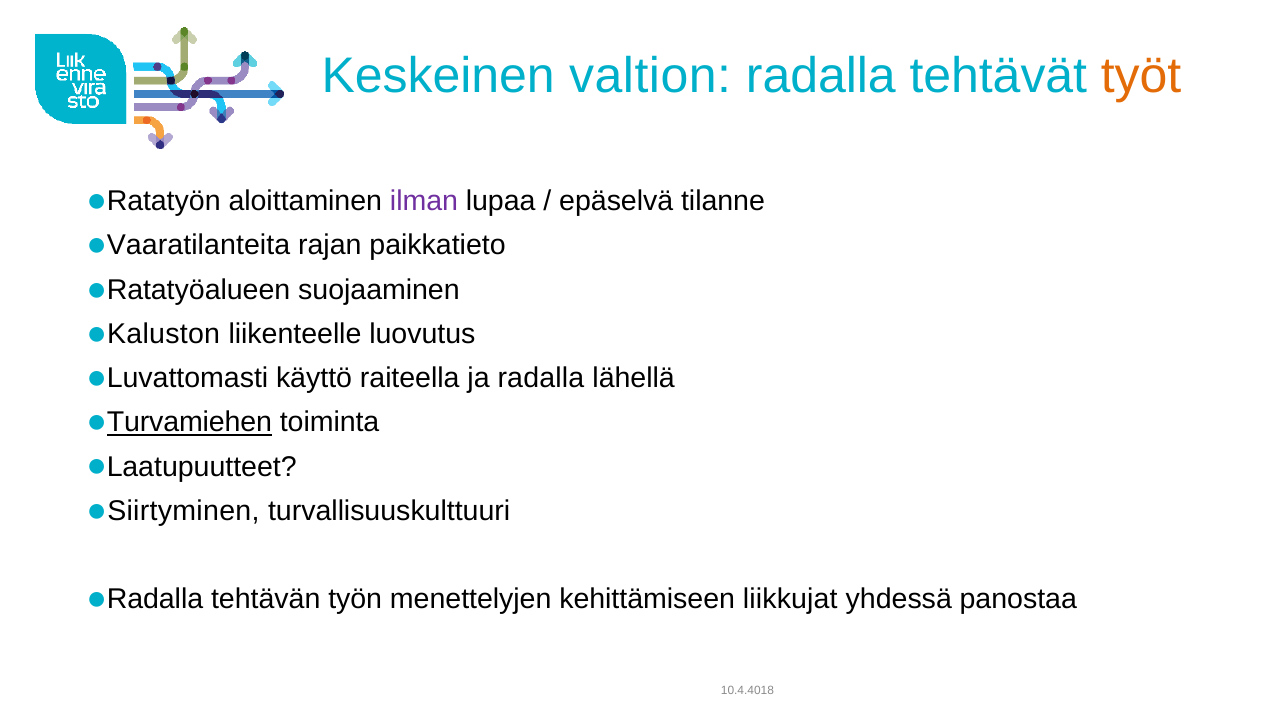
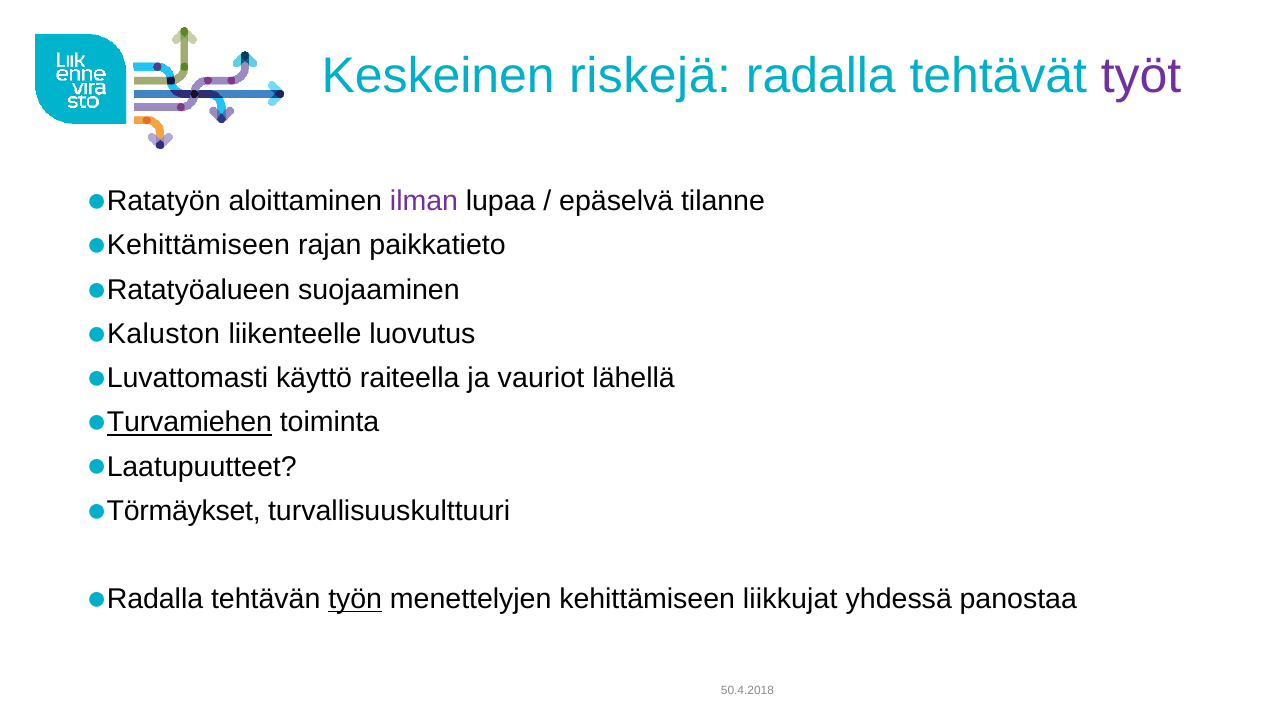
valtion: valtion -> riskejä (650, 76)
työt colour: orange -> purple (1141, 76)
Vaaratilanteita: Vaaratilanteita -> Kehittämiseen (198, 246)
ja radalla: radalla -> vauriot (541, 378)
Siirtyminen: Siirtyminen -> Törmäykset (184, 511)
työn underline: none -> present (355, 600)
10.4.4018: 10.4.4018 -> 50.4.2018 (747, 691)
